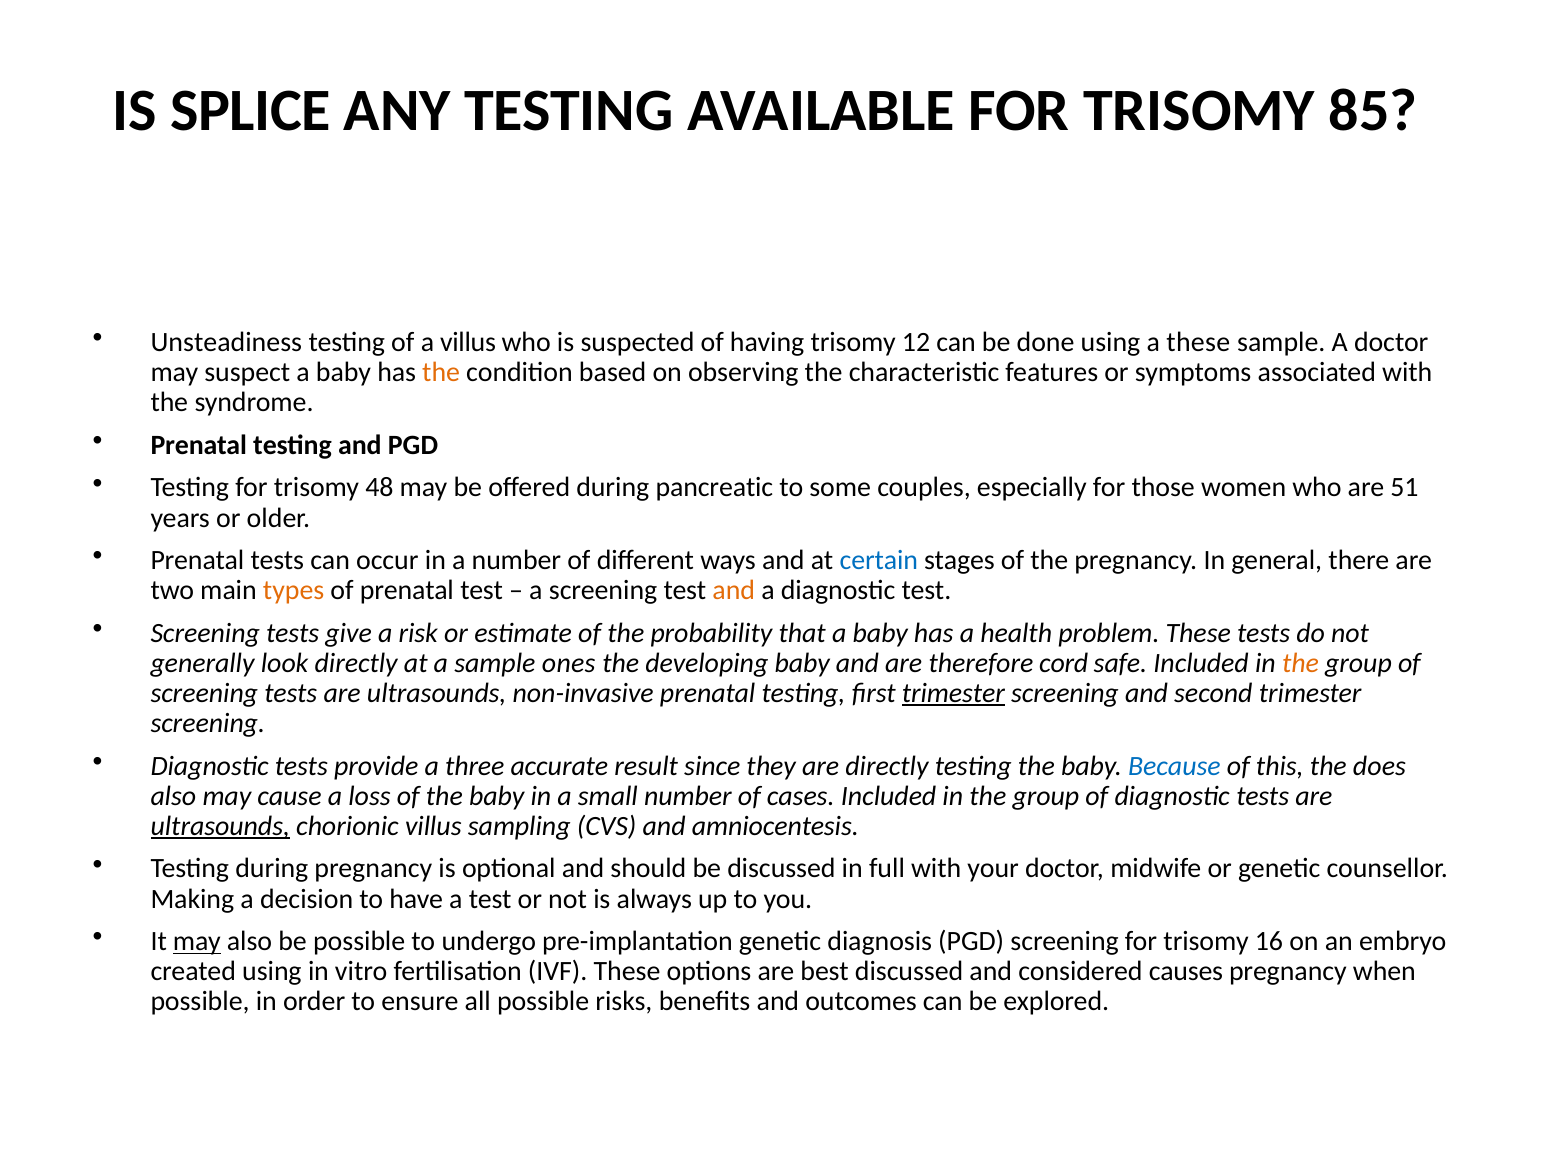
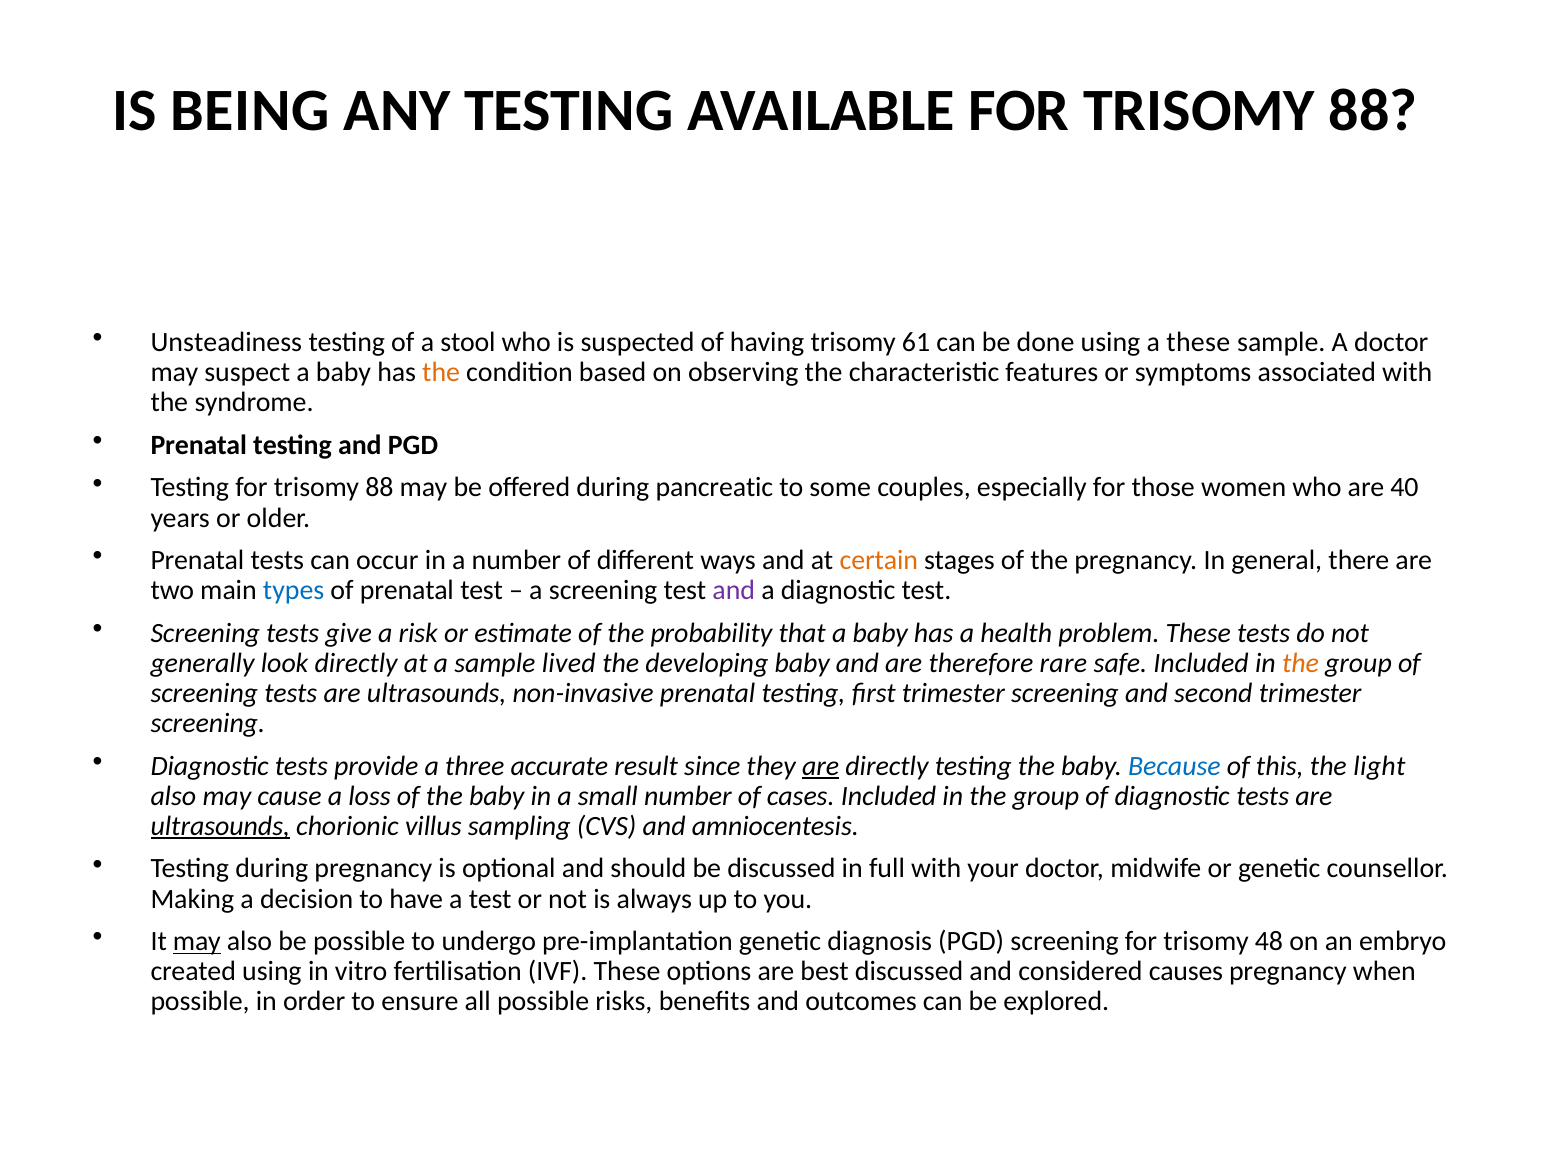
SPLICE: SPLICE -> BEING (250, 111)
AVAILABLE FOR TRISOMY 85: 85 -> 88 (1373, 111)
a villus: villus -> stool (468, 342)
12: 12 -> 61 (916, 342)
Testing for trisomy 48: 48 -> 88 (379, 488)
51: 51 -> 40 (1404, 488)
certain colour: blue -> orange (879, 560)
types colour: orange -> blue (294, 591)
and colour: orange -> purple (734, 591)
ones: ones -> lived (569, 663)
cord: cord -> rare (1063, 663)
trimester underline: present -> none (953, 693)
are underline: none -> present (821, 766)
does: does -> light (1379, 766)
16: 16 -> 48 (1269, 941)
